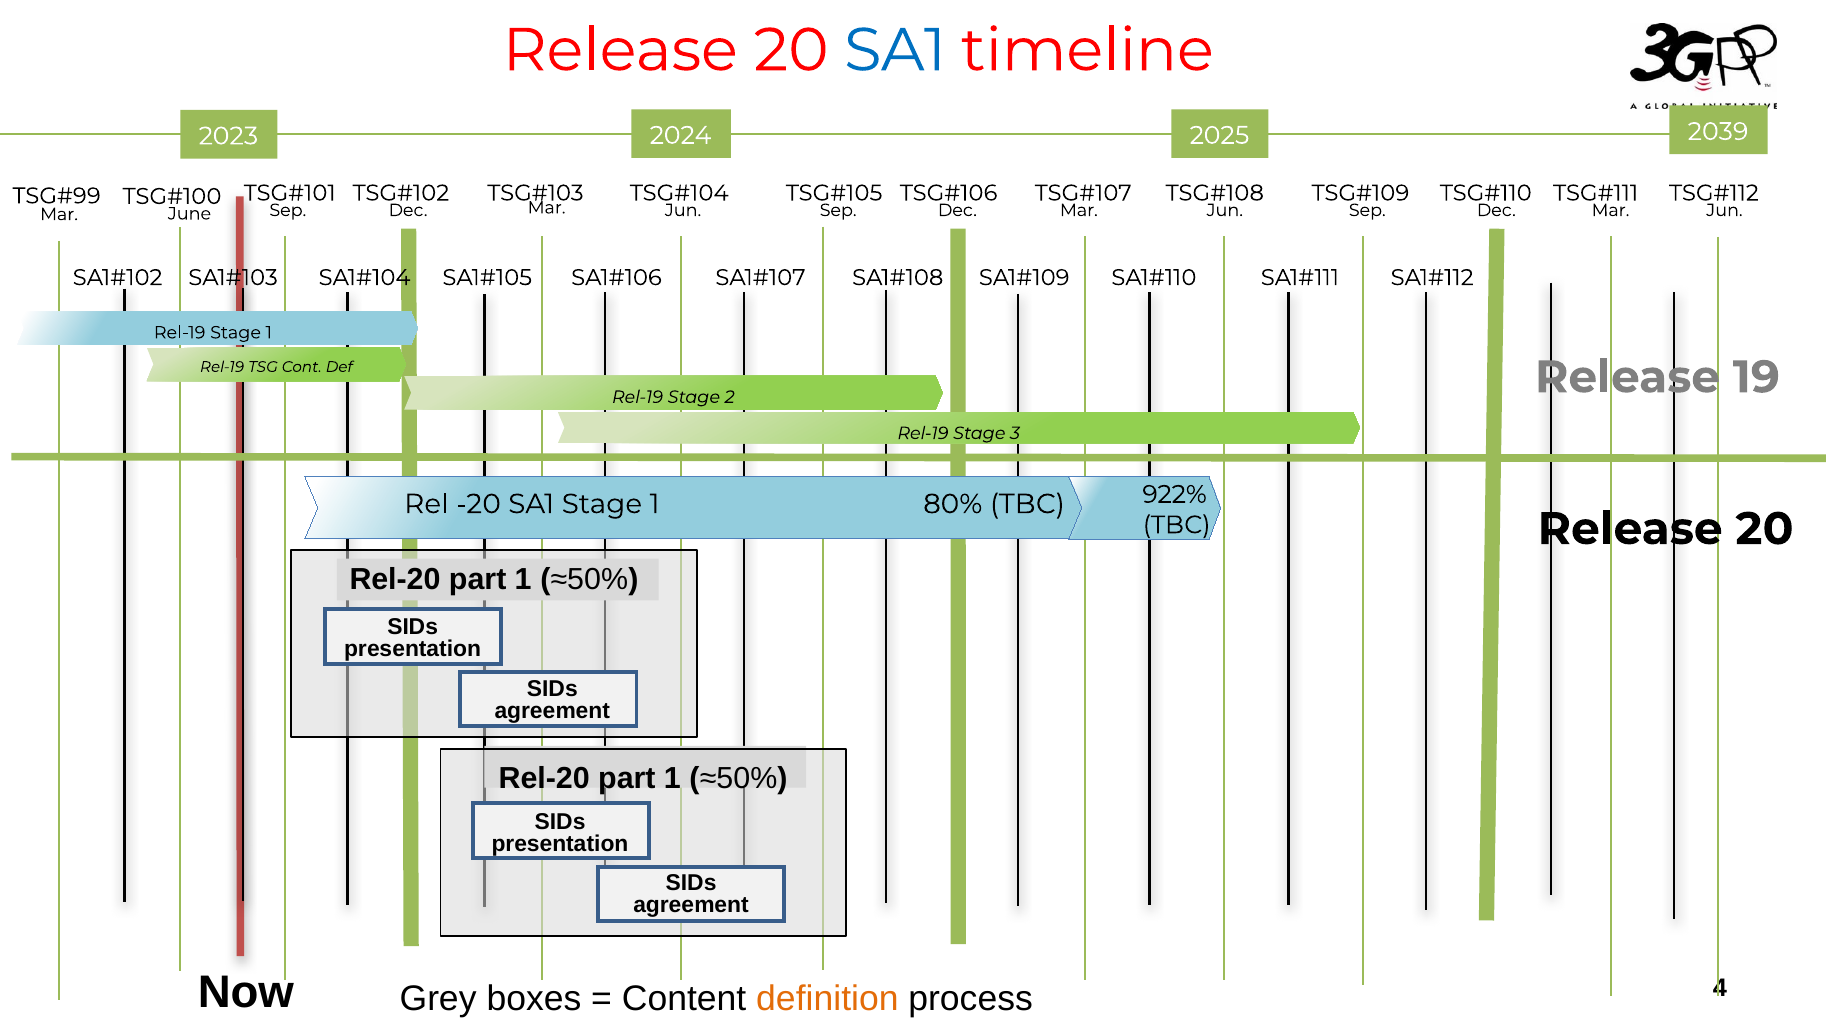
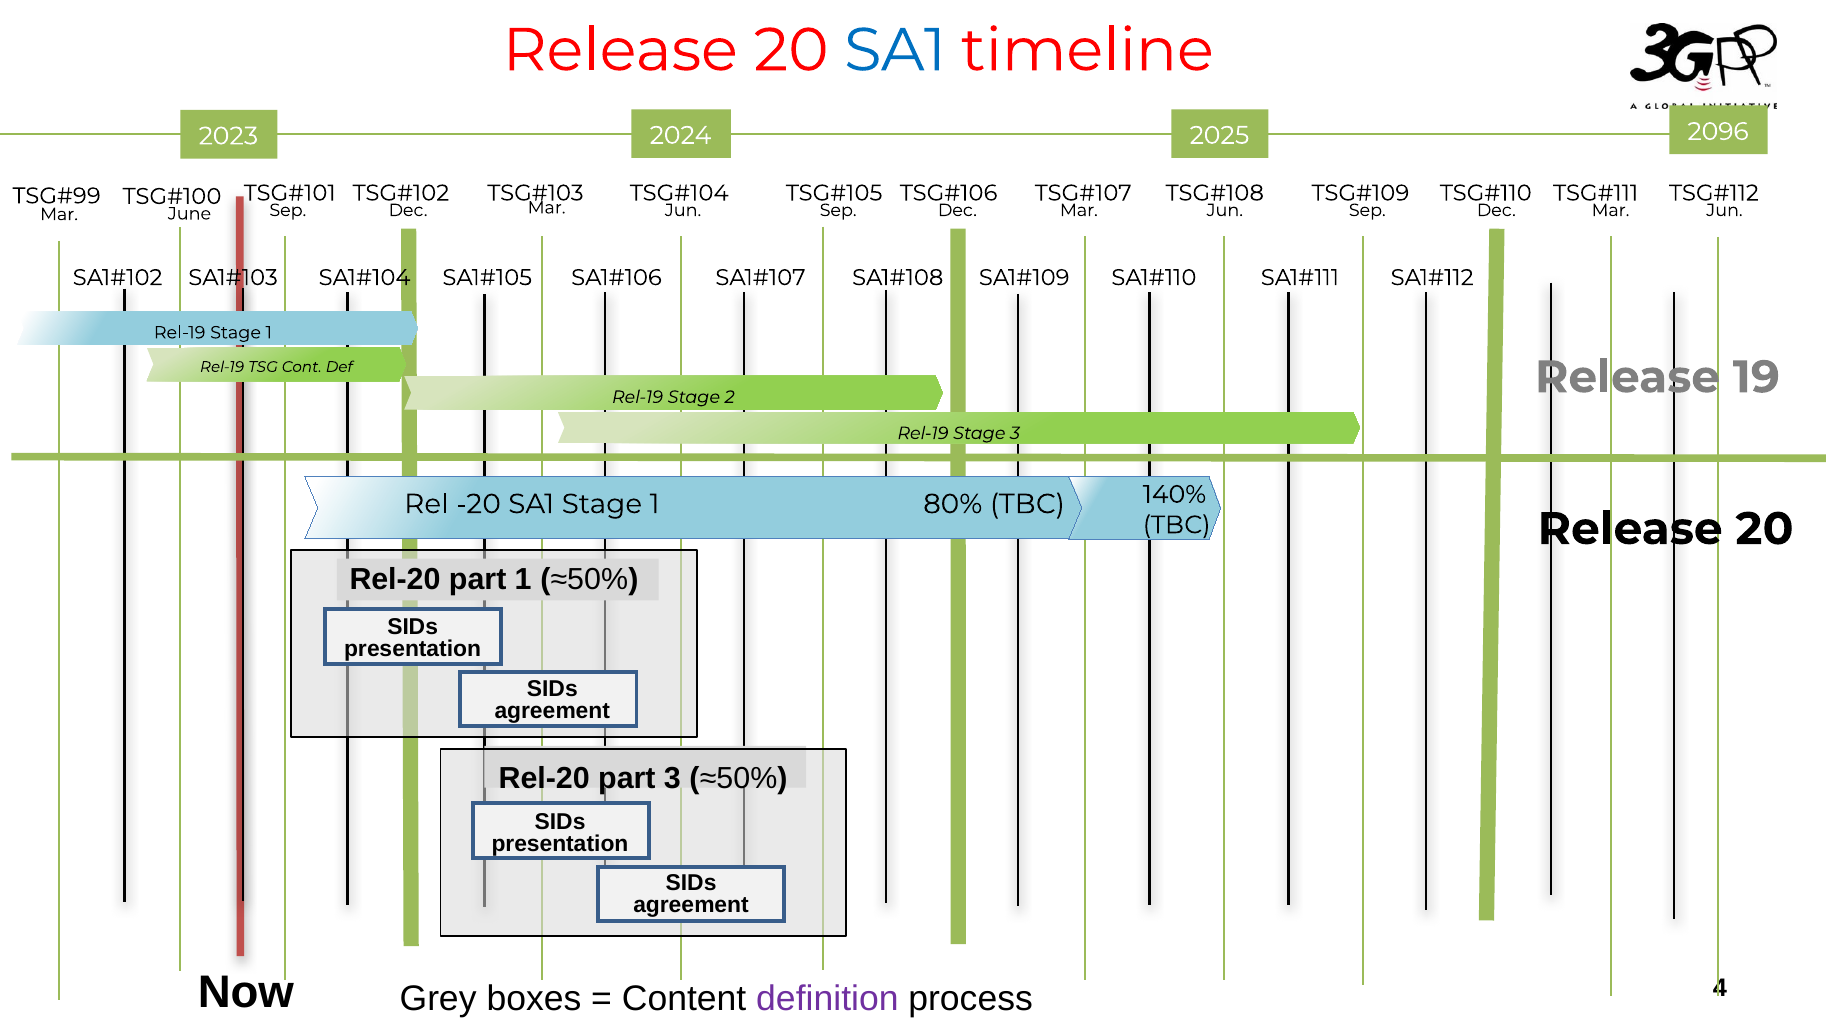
2039: 2039 -> 2096 (1718, 132)
922%: 922% -> 140% (1174, 494)
1: 1 -> 3 (672, 778)
definition colour: orange -> purple (827, 998)
